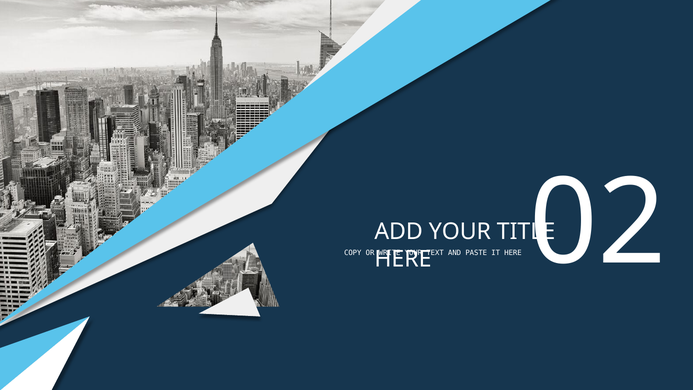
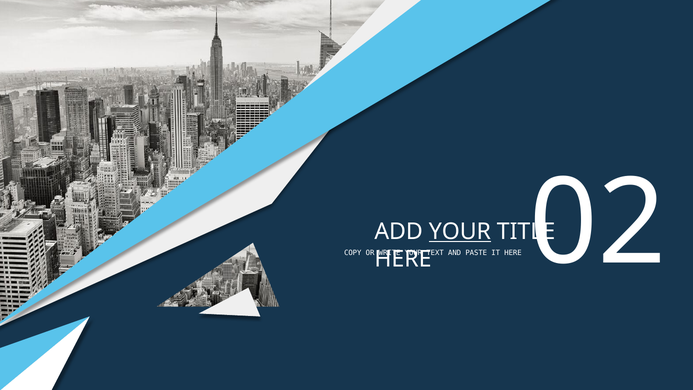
YOUR underline: none -> present (460, 232)
